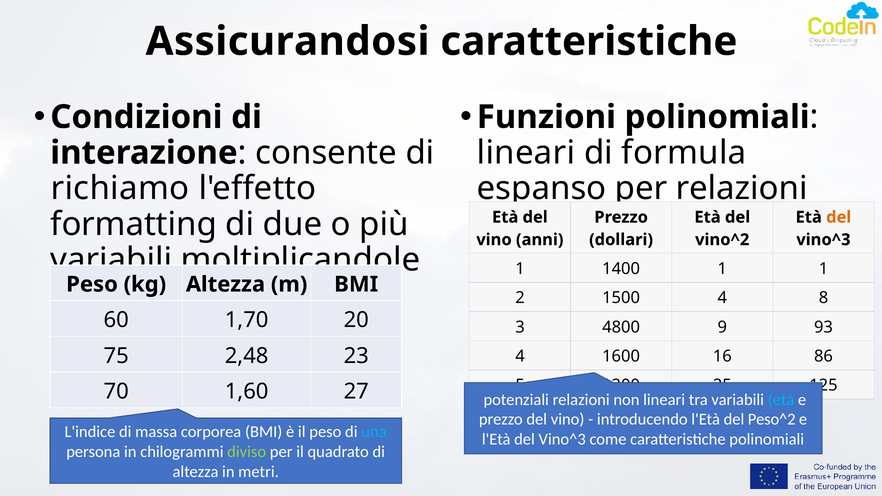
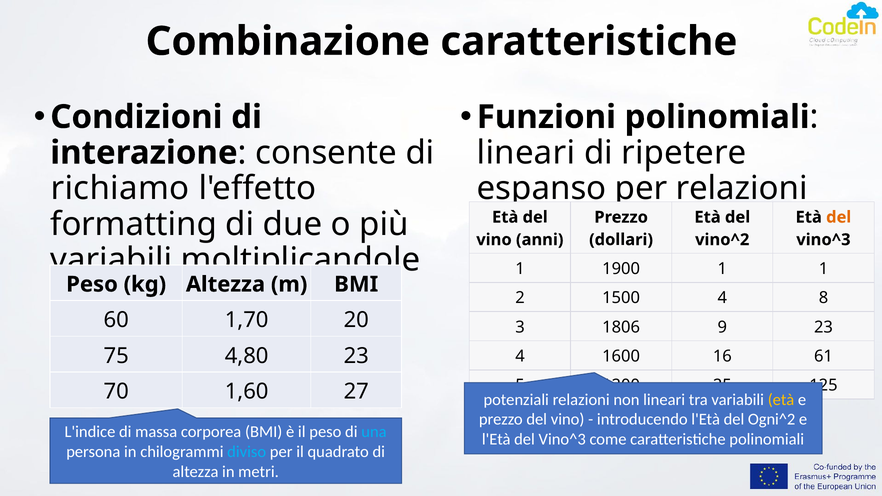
Assicurandosi: Assicurandosi -> Combinazione (288, 42)
formula: formula -> ripetere (684, 153)
1400: 1400 -> 1900 (621, 269)
4800: 4800 -> 1806 (621, 327)
9 93: 93 -> 23 (823, 327)
2,48: 2,48 -> 4,80 (247, 356)
86: 86 -> 61 (823, 356)
età colour: light blue -> yellow (781, 400)
Peso^2: Peso^2 -> Ogni^2 (772, 420)
diviso colour: light green -> light blue (247, 452)
